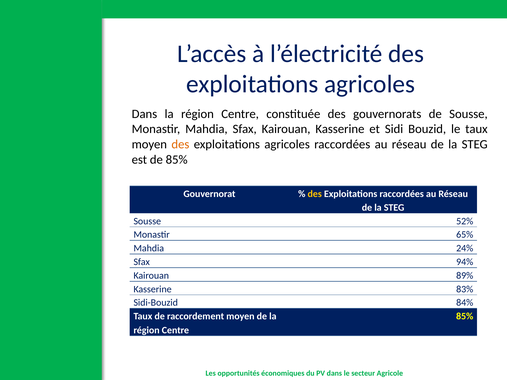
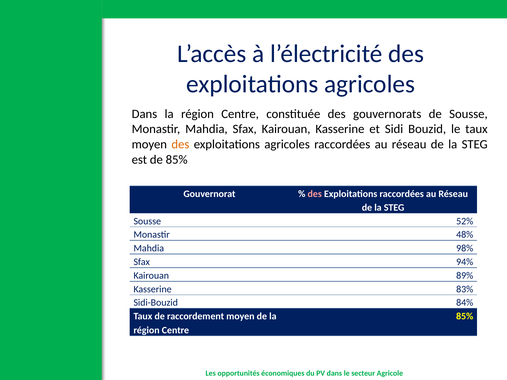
des colour: yellow -> pink (315, 194)
65%: 65% -> 48% (465, 235)
24%: 24% -> 98% (465, 248)
